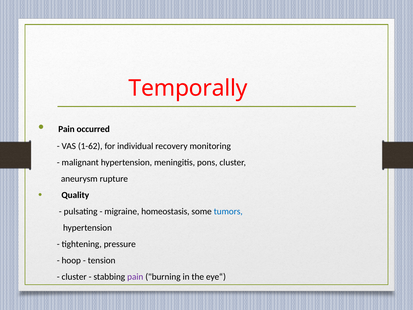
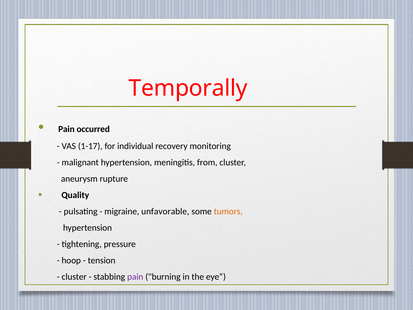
1-62: 1-62 -> 1-17 (90, 146)
pons: pons -> from (207, 162)
homeostasis: homeostasis -> unfavorable (165, 211)
tumors colour: blue -> orange (228, 211)
